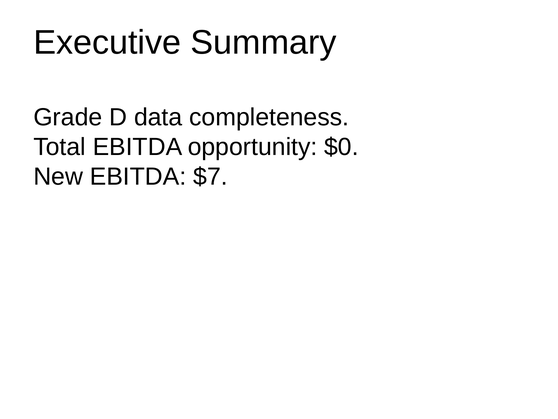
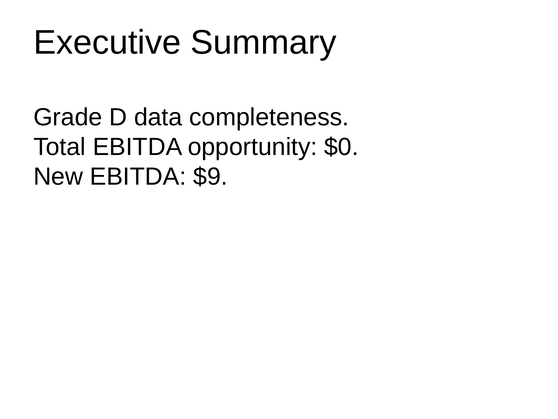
$7: $7 -> $9 (211, 177)
